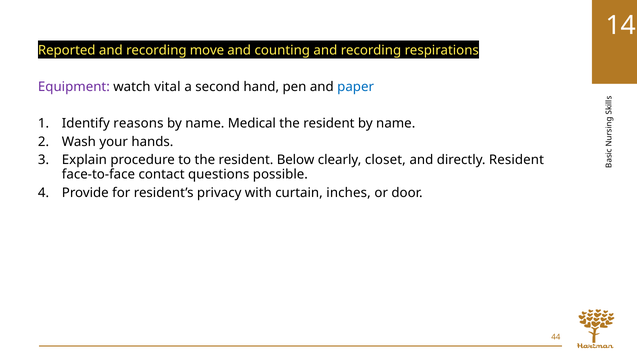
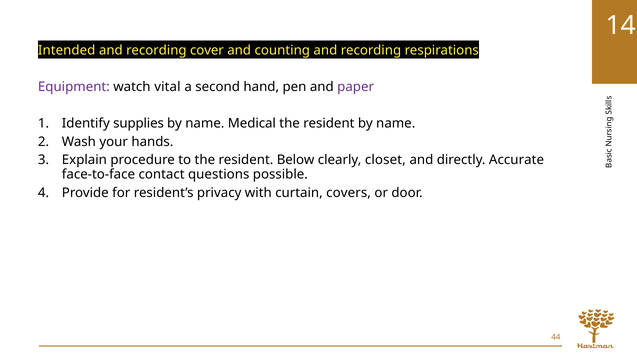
Reported: Reported -> Intended (67, 50)
move: move -> cover (207, 50)
paper colour: blue -> purple (356, 87)
reasons: reasons -> supplies (139, 124)
directly Resident: Resident -> Accurate (516, 160)
inches: inches -> covers (349, 193)
